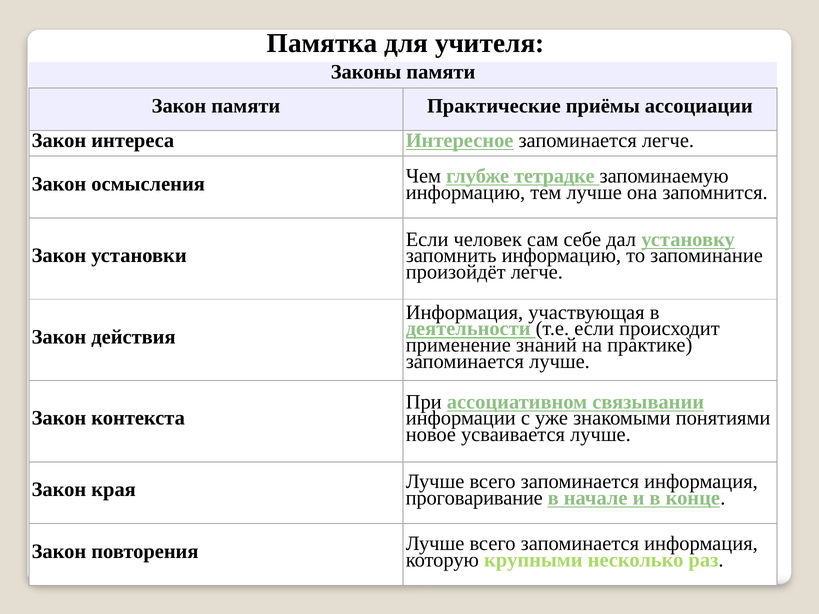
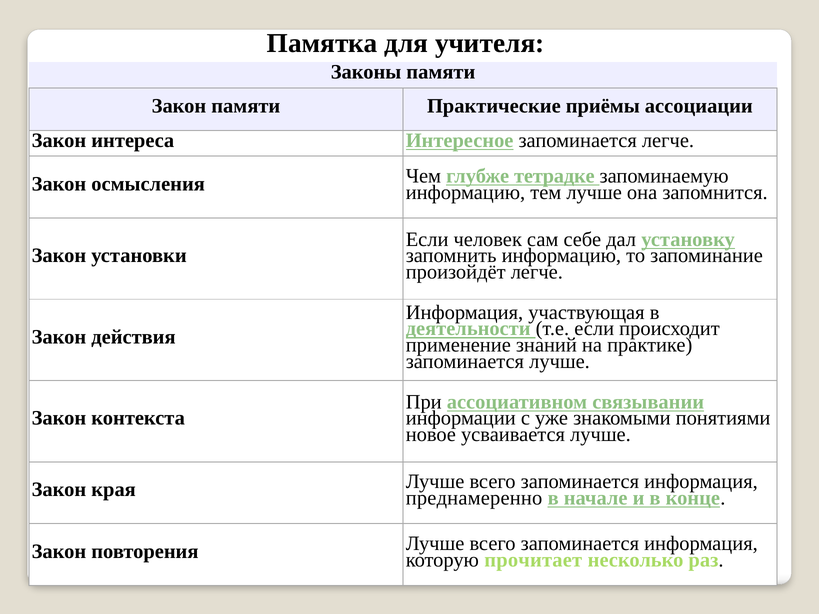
проговаривание: проговаривание -> преднамеренно (474, 498)
крупными: крупными -> прочитает (533, 560)
